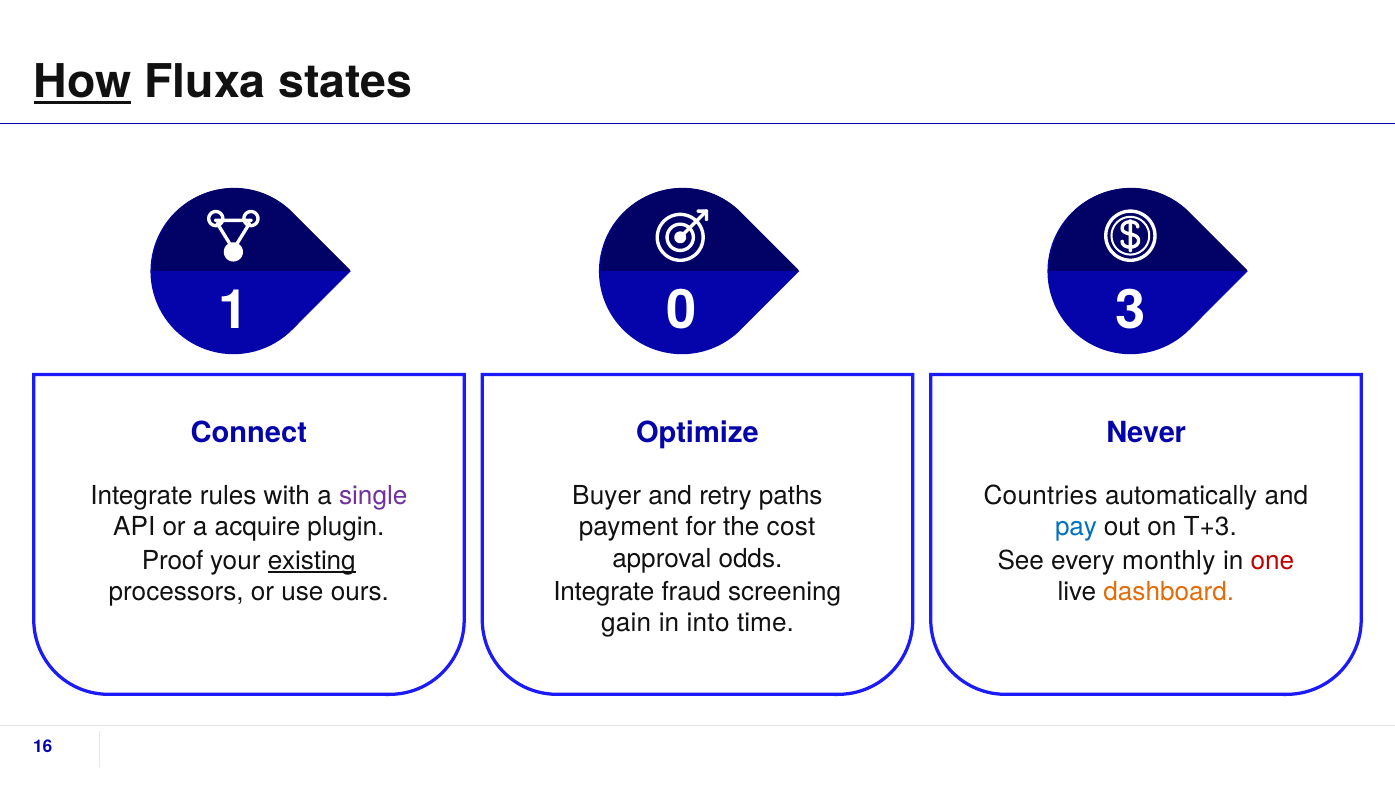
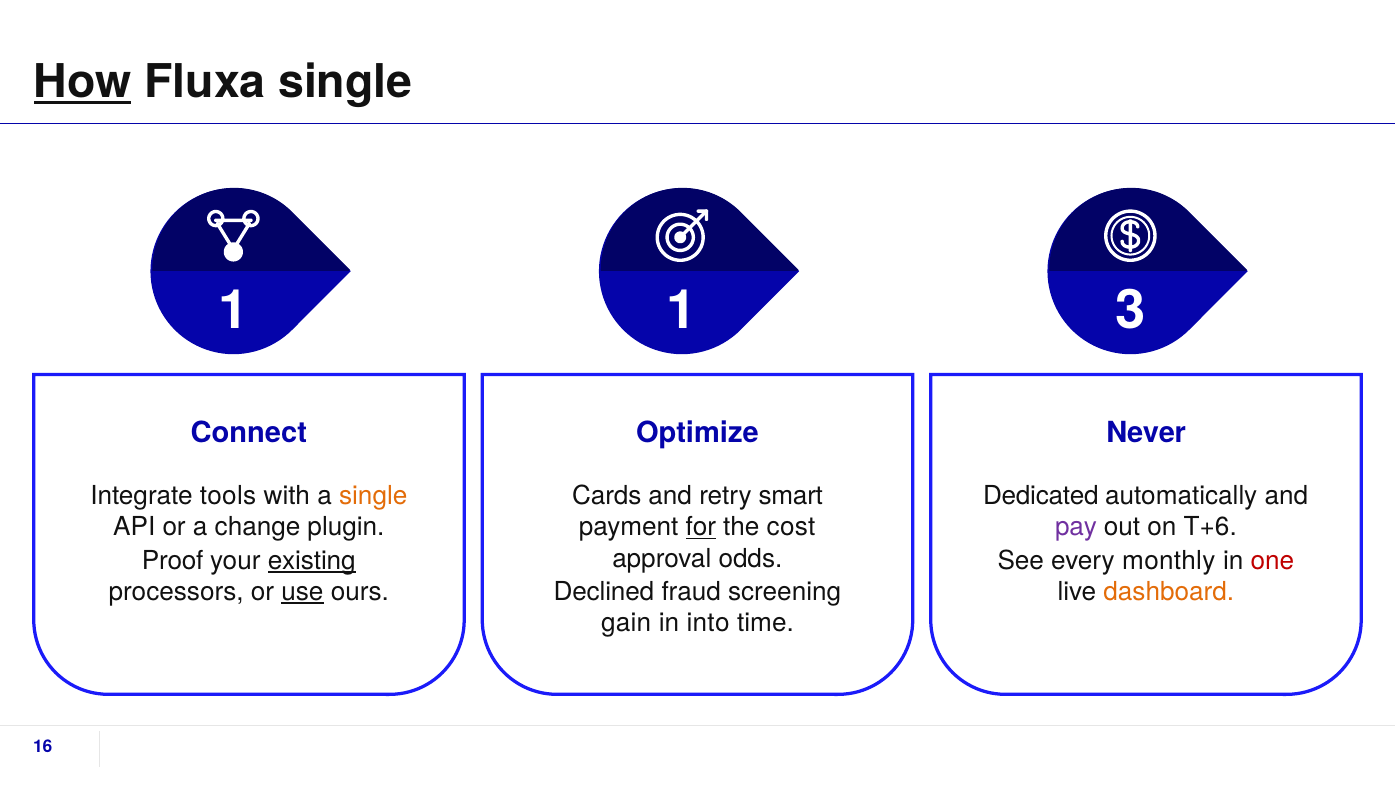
Fluxa states: states -> single (345, 83)
1 0: 0 -> 1 (682, 310)
rules: rules -> tools (228, 496)
single colour: purple -> orange (373, 496)
Buyer: Buyer -> Cards (607, 496)
paths: paths -> smart (791, 496)
Countries: Countries -> Dedicated (1041, 496)
acquire: acquire -> change (258, 527)
for underline: none -> present (701, 527)
pay colour: blue -> purple (1076, 527)
T+3: T+3 -> T+6 (1210, 527)
use underline: none -> present (302, 592)
Integrate: Integrate -> Declined (604, 592)
